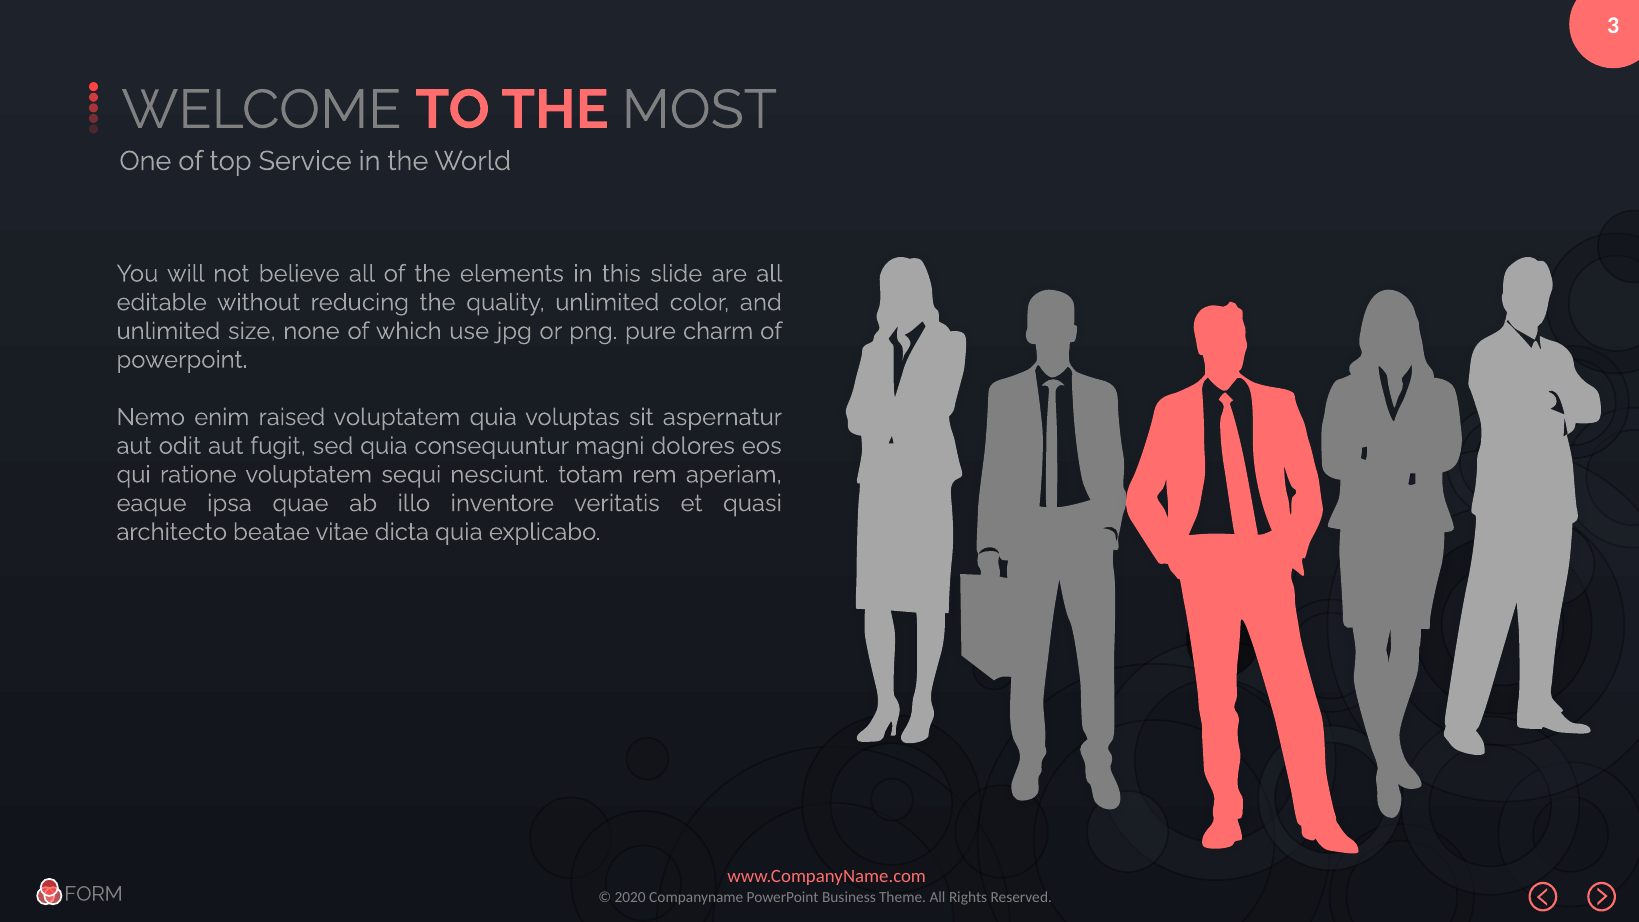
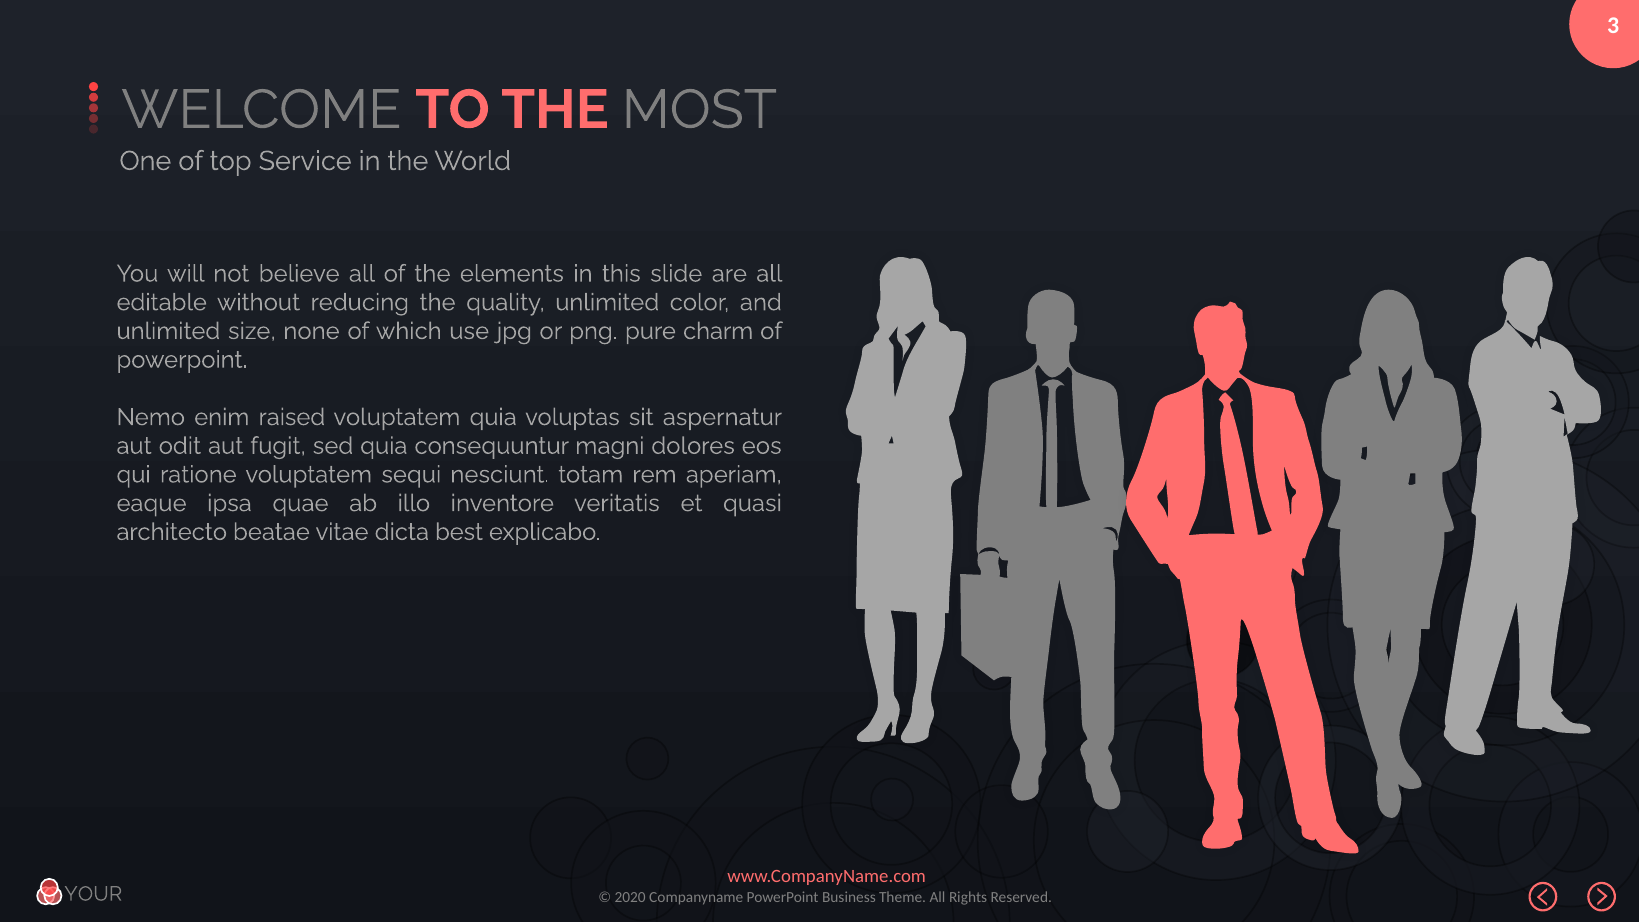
dicta quia: quia -> best (459, 532)
FORM: FORM -> YOUR (93, 894)
